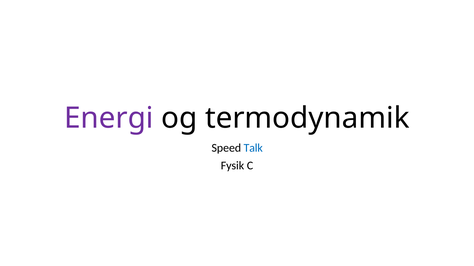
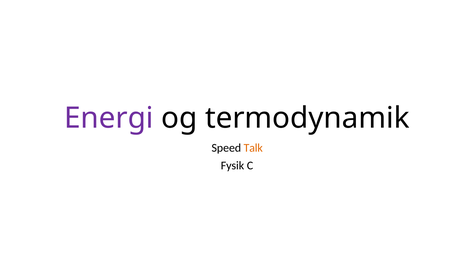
Talk colour: blue -> orange (253, 148)
